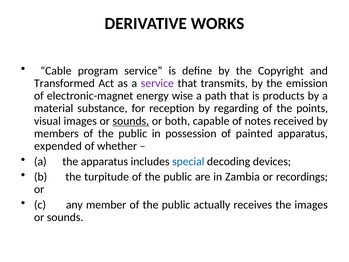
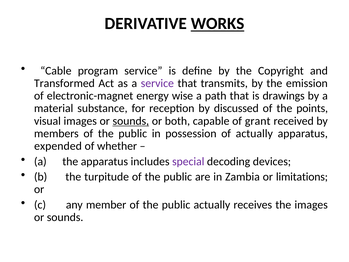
WORKS underline: none -> present (218, 24)
products: products -> drawings (284, 96)
regarding: regarding -> discussed (236, 108)
notes: notes -> grant (258, 121)
of painted: painted -> actually (254, 133)
special colour: blue -> purple (188, 161)
recordings: recordings -> limitations (302, 177)
